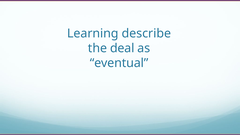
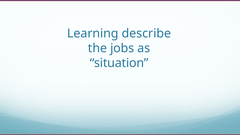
deal: deal -> jobs (122, 48)
eventual: eventual -> situation (119, 63)
